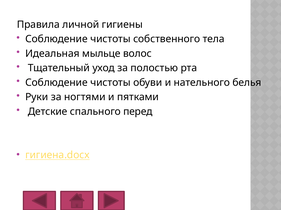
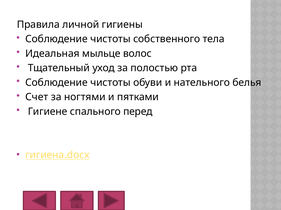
Руки: Руки -> Счет (37, 97)
Детские: Детские -> Гигиене (48, 112)
